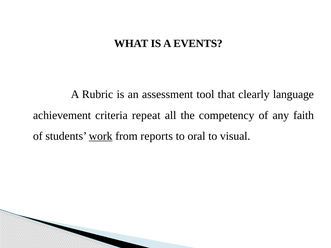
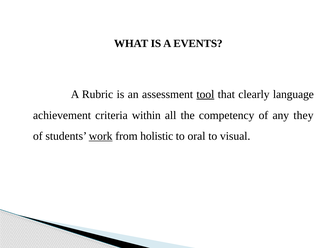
tool underline: none -> present (205, 94)
repeat: repeat -> within (146, 116)
faith: faith -> they (303, 116)
reports: reports -> holistic (157, 136)
